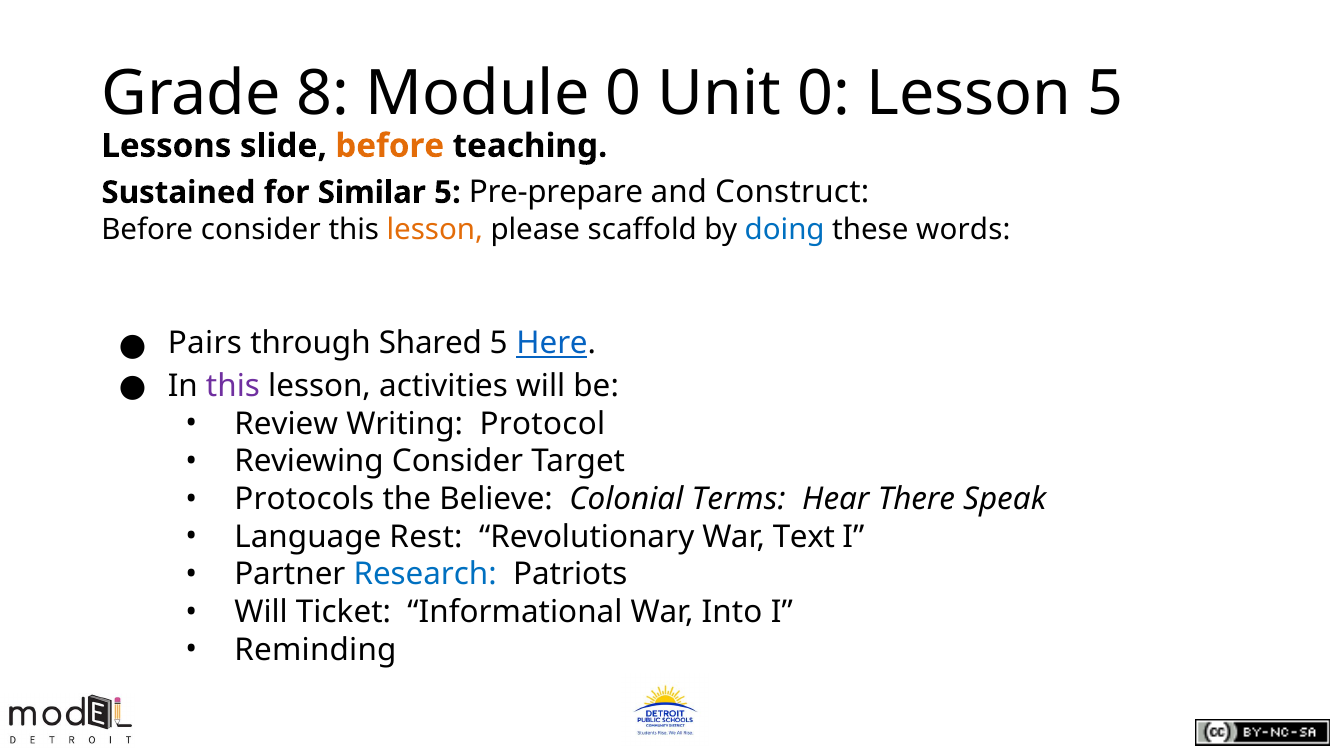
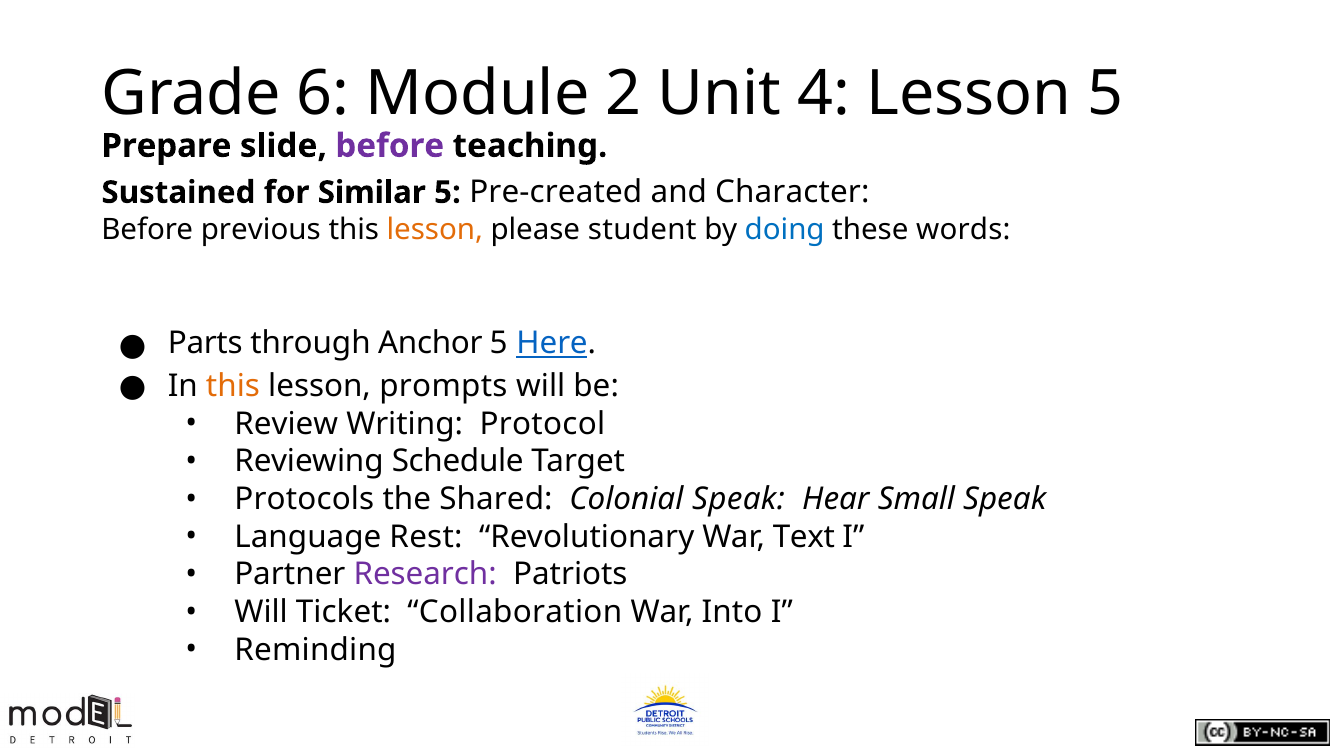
8: 8 -> 6 (323, 94)
Module 0: 0 -> 2 (624, 94)
Unit 0: 0 -> 4 (824, 94)
Lessons: Lessons -> Prepare (166, 146)
before colour: orange -> purple (390, 146)
Pre-prepare: Pre-prepare -> Pre-created (556, 193)
Construct: Construct -> Character (792, 193)
Before consider: consider -> previous (261, 229)
scaffold: scaffold -> student (642, 229)
Pairs: Pairs -> Parts (205, 343)
Shared: Shared -> Anchor (430, 343)
this colour: purple -> orange (233, 386)
activities: activities -> prompts (443, 386)
Reviewing Consider: Consider -> Schedule (458, 462)
Believe: Believe -> Shared (496, 499)
Colonial Terms: Terms -> Speak (739, 499)
There: There -> Small (916, 499)
Research colour: blue -> purple (425, 575)
Informational: Informational -> Collaboration (515, 612)
